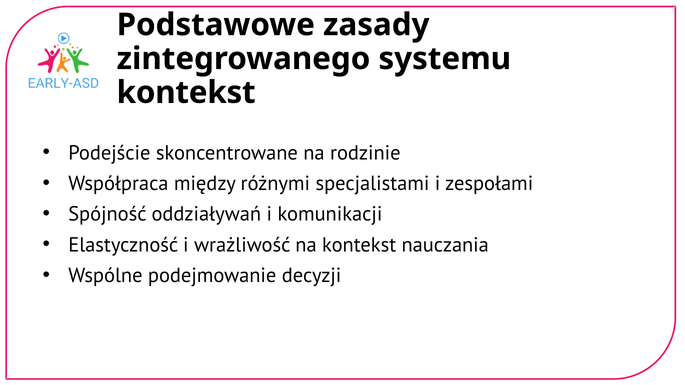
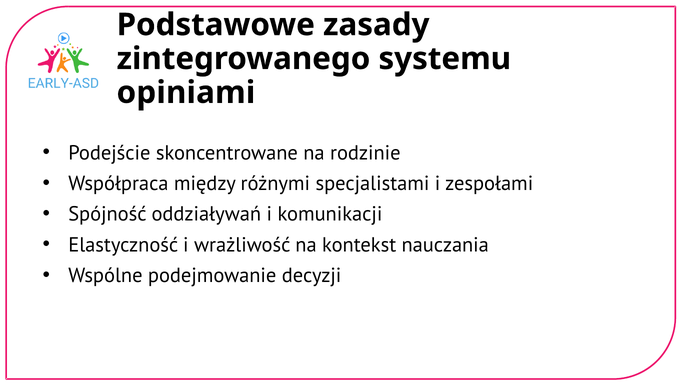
kontekst: kontekst -> opiniami (186, 93)
